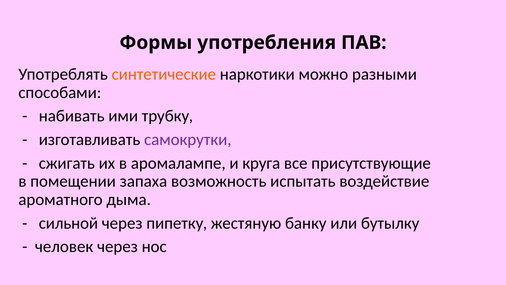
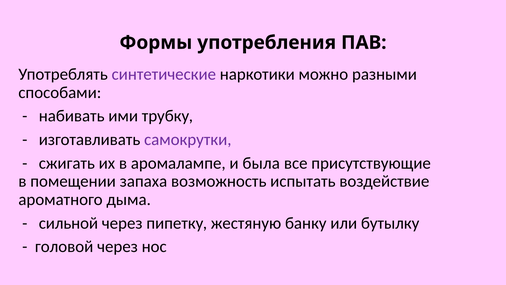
синтетические colour: orange -> purple (164, 74)
круга: круга -> была (261, 163)
человек: человек -> головой (64, 246)
